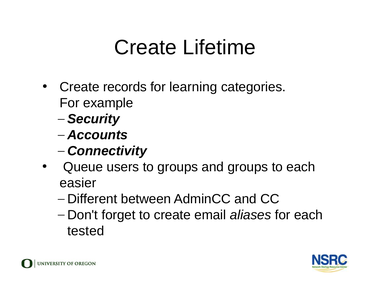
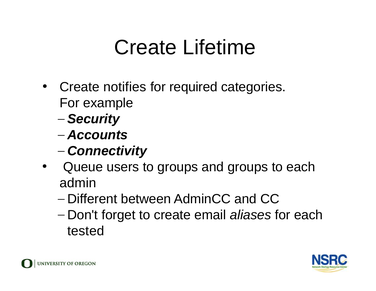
records: records -> notifies (125, 87)
learning: learning -> required (193, 87)
easier: easier -> admin (78, 183)
